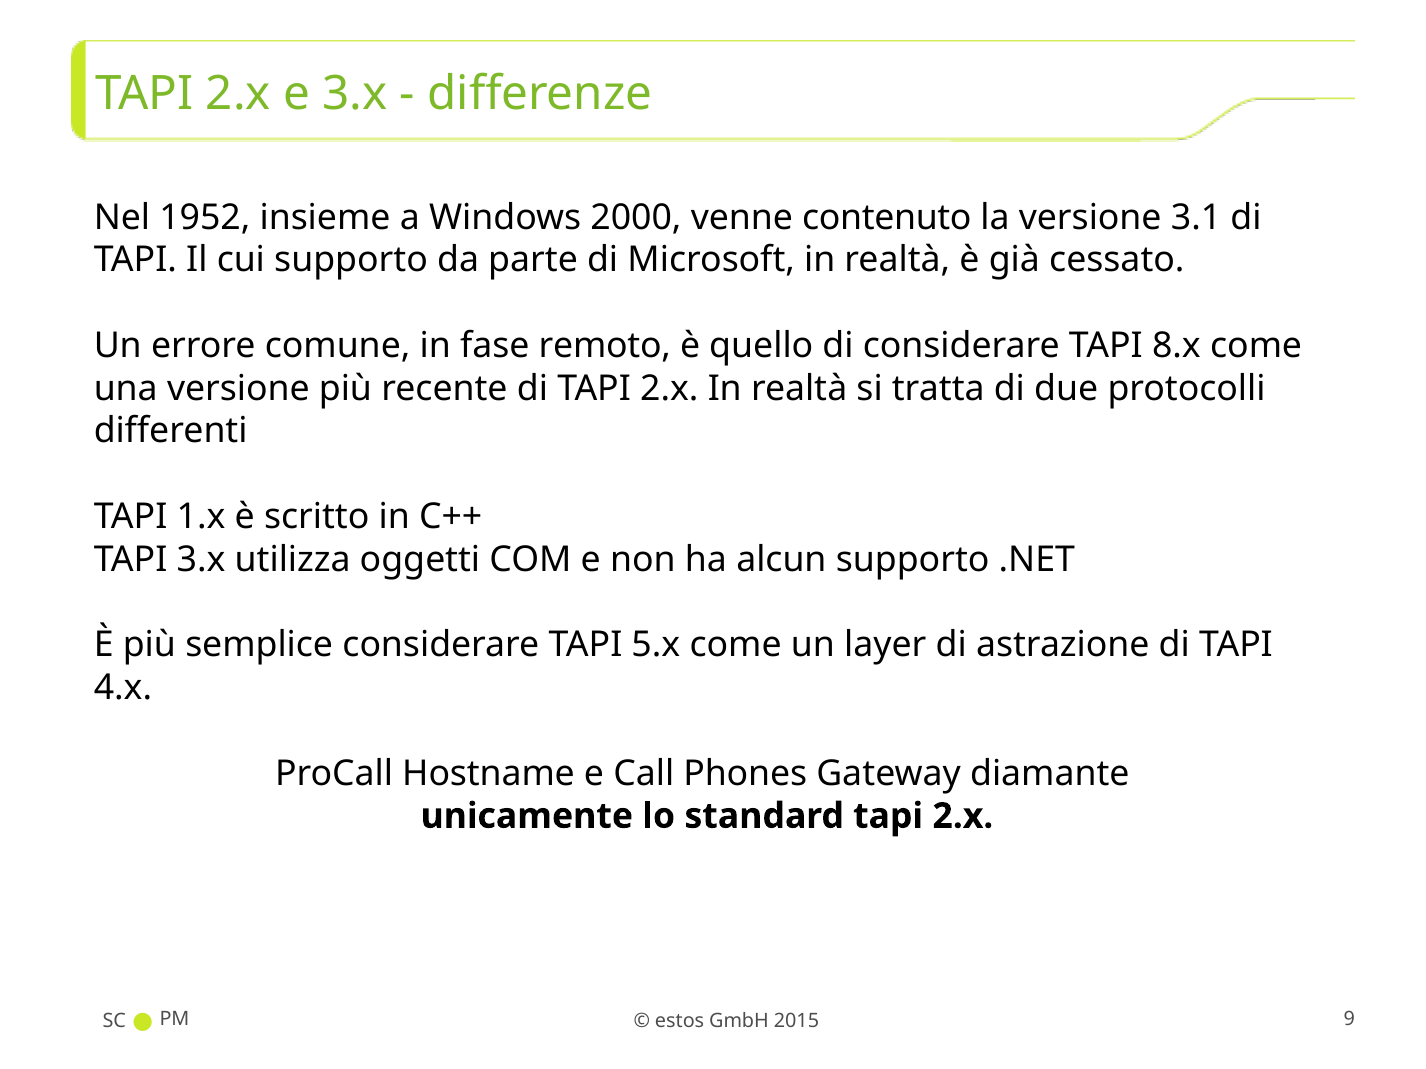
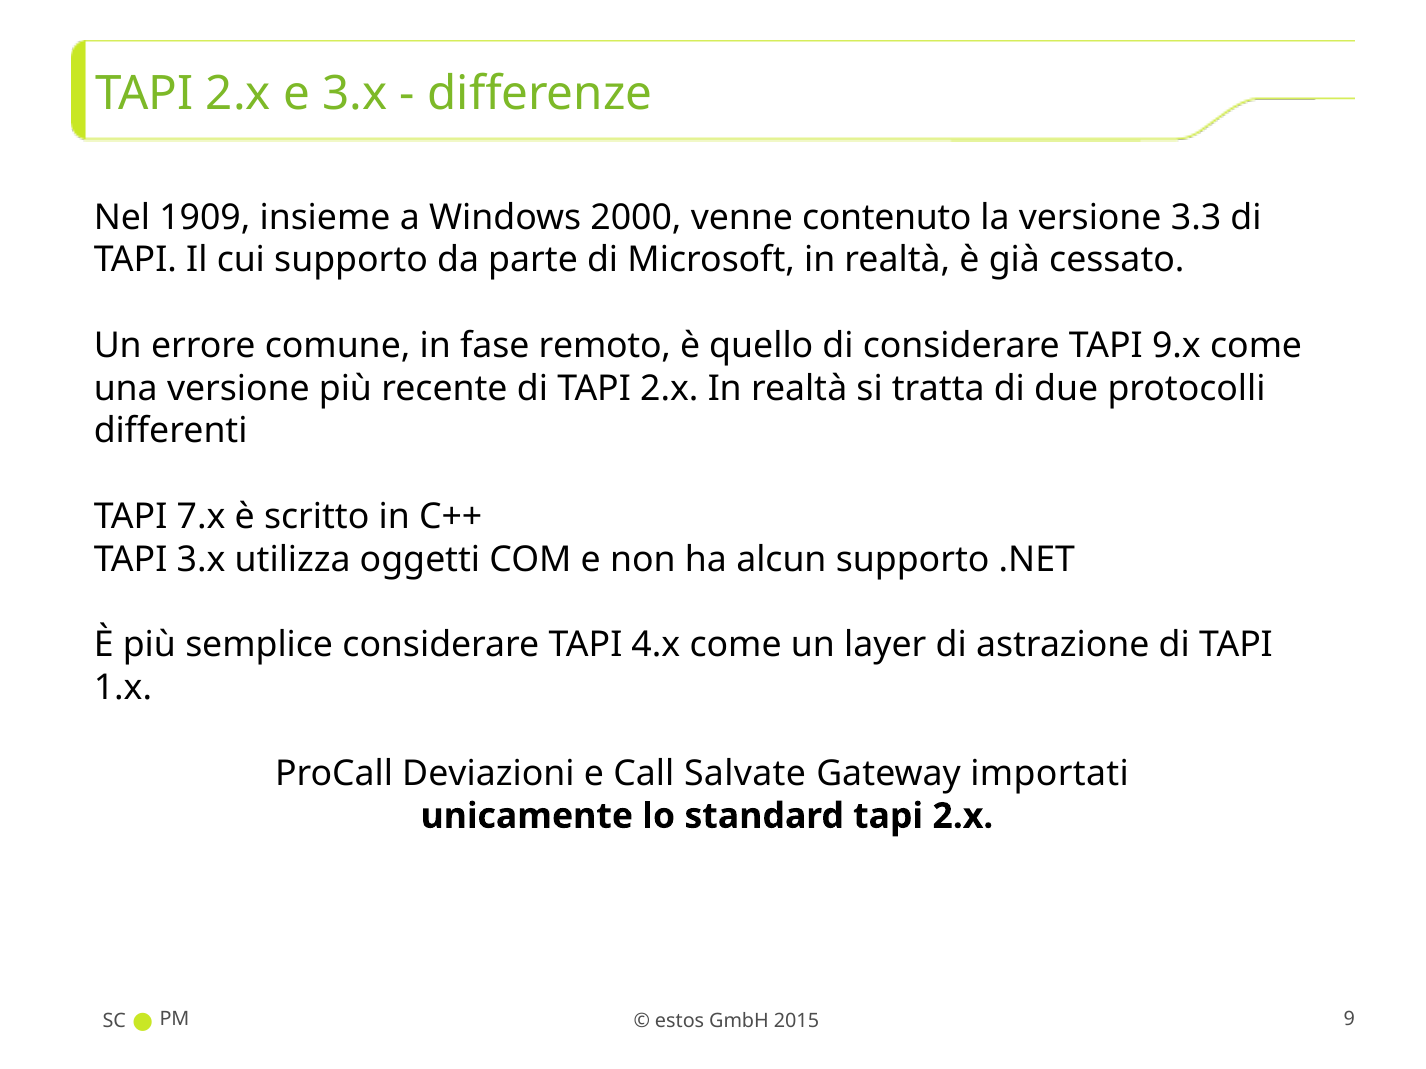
1952: 1952 -> 1909 (205, 217)
3.1: 3.1 -> 3.3 (1196, 217)
8.x: 8.x -> 9.x (1176, 346)
1.x: 1.x -> 7.x (201, 517)
5.x: 5.x -> 4.x (656, 645)
4.x: 4.x -> 1.x (123, 688)
Hostname: Hostname -> Deviazioni (488, 774)
Phones: Phones -> Salvate (745, 774)
diamante: diamante -> importati (1050, 774)
